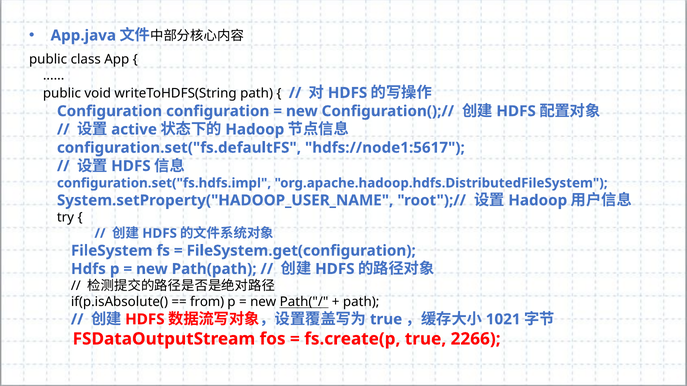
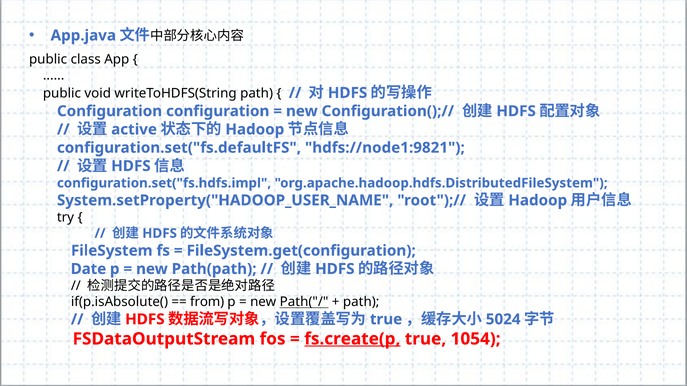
hdfs://node1:5617: hdfs://node1:5617 -> hdfs://node1:9821 (385, 148)
Hdfs: Hdfs -> Date (88, 269)
1021: 1021 -> 5024 (503, 320)
fs.create(p underline: none -> present (352, 339)
2266: 2266 -> 1054 (476, 339)
